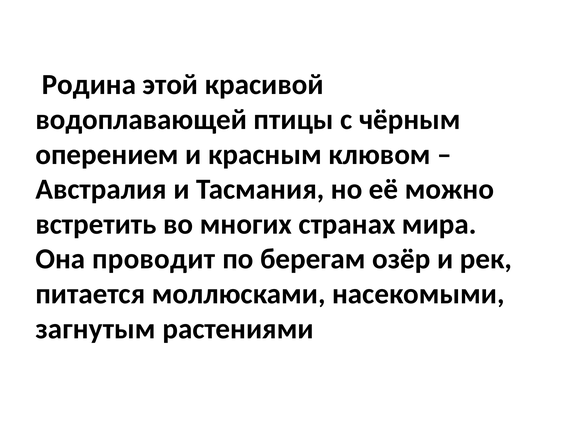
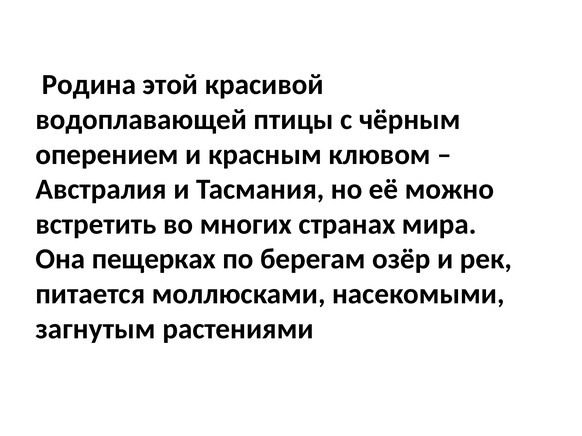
проводит: проводит -> пещерках (154, 259)
